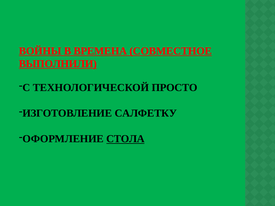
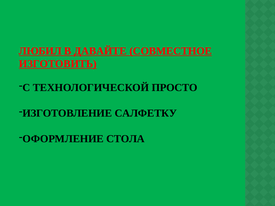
ВОЙНЫ: ВОЙНЫ -> ЛЮБИЛ (40, 51)
ВРЕМЕНА: ВРЕМЕНА -> ДАВАЙТЕ (100, 51)
ВЫПОЛНИЛИ: ВЫПОЛНИЛИ -> ИЗГОТОВИТЬ (58, 64)
СТОЛА underline: present -> none (125, 139)
